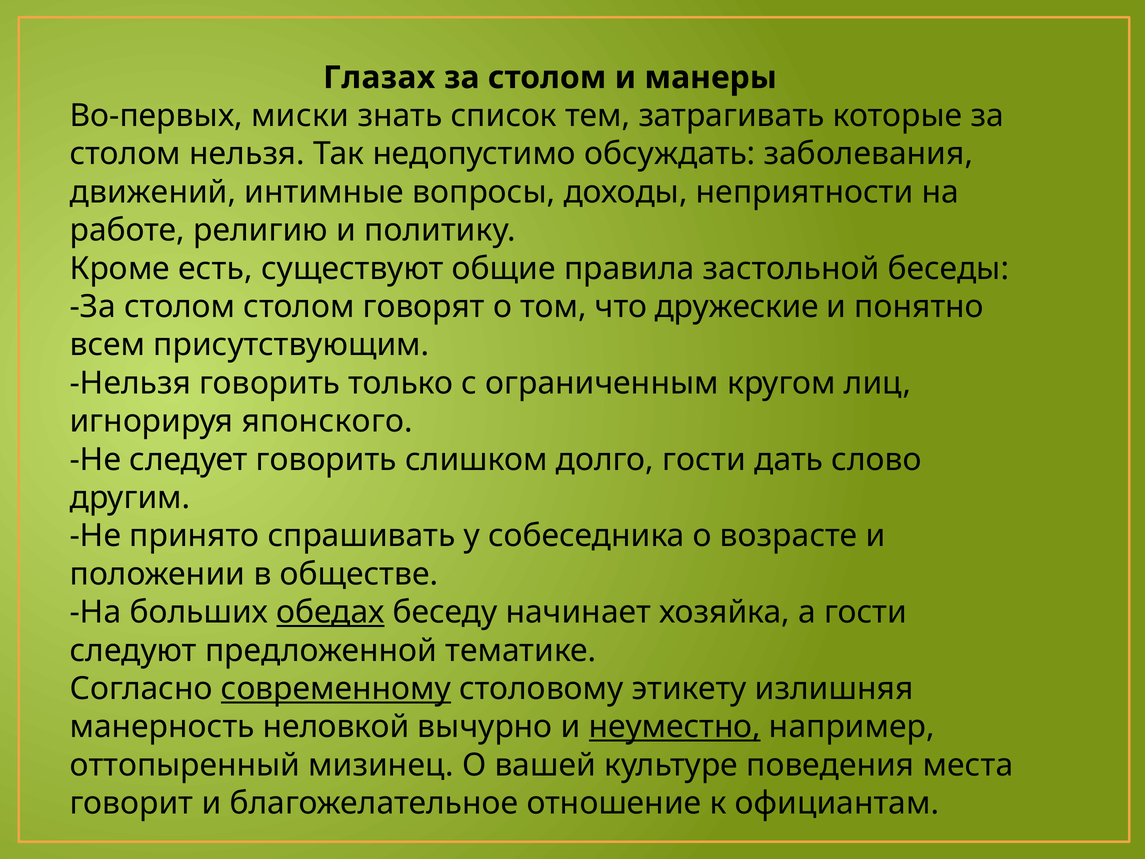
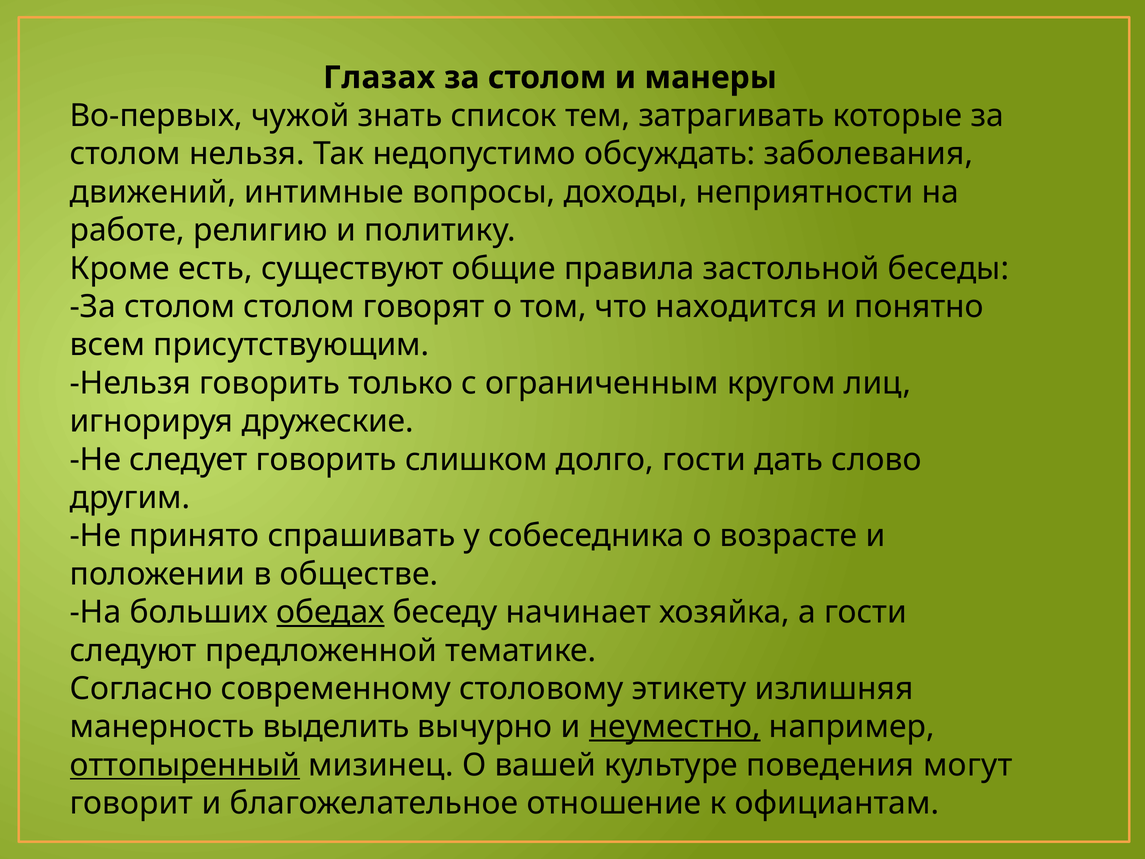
миски: миски -> чужой (300, 116)
дружеские: дружеские -> находится (737, 307)
японского: японского -> дружеские (328, 421)
современному underline: present -> none (336, 688)
неловкой: неловкой -> выделить (336, 727)
оттопыренный underline: none -> present (185, 765)
места: места -> могут (968, 765)
